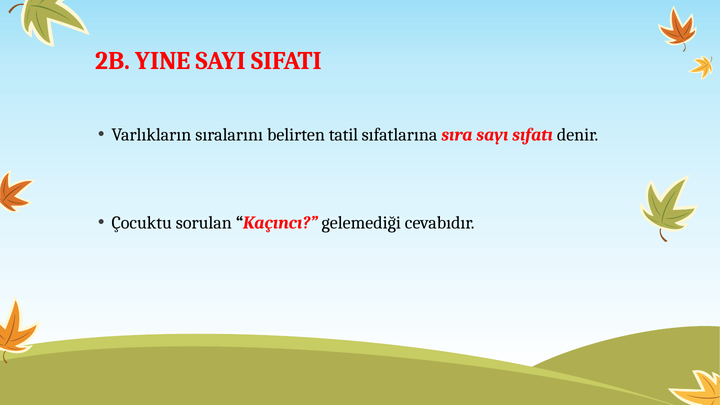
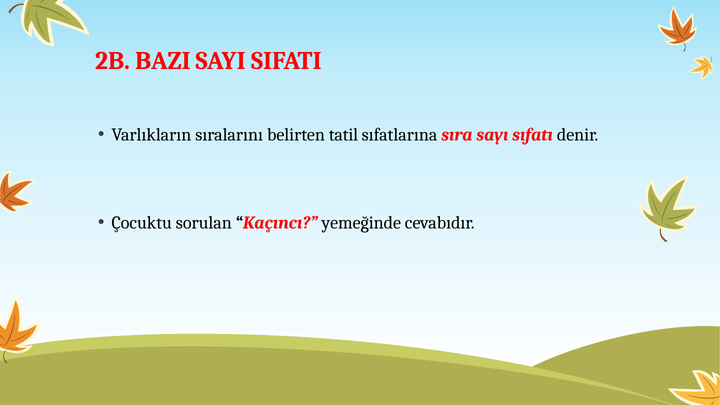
YINE: YINE -> BAZI (163, 61)
gelemediği: gelemediği -> yemeğinde (361, 223)
